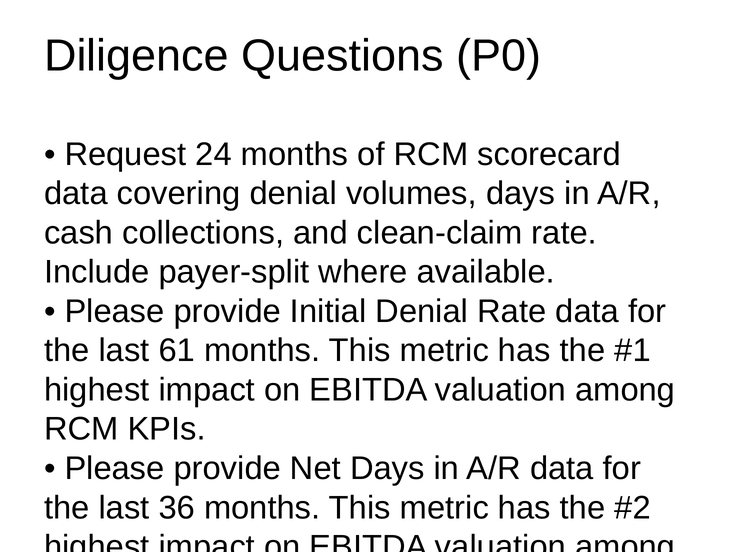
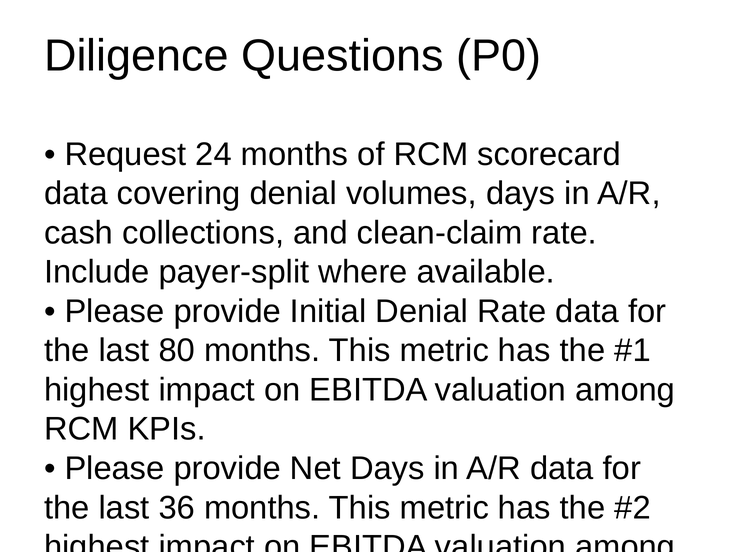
61: 61 -> 80 (177, 351)
